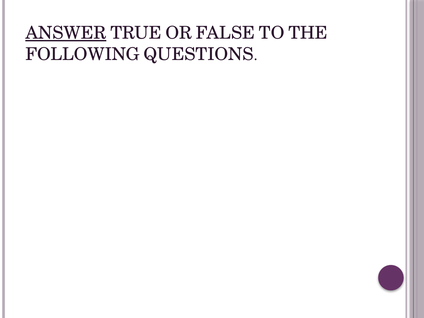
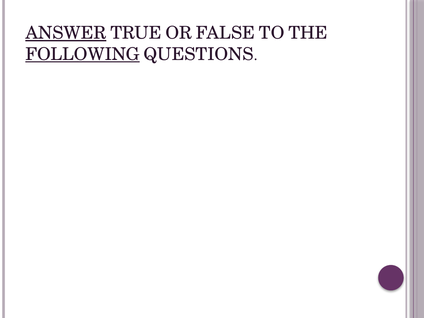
FOLLOWING underline: none -> present (83, 54)
